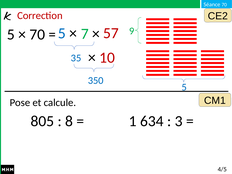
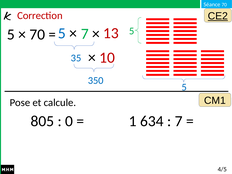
CE2 underline: none -> present (218, 16)
9: 9 -> 5 (132, 31)
57: 57 -> 13 (111, 33)
8: 8 -> 0 (69, 121)
3: 3 -> 7 (179, 121)
